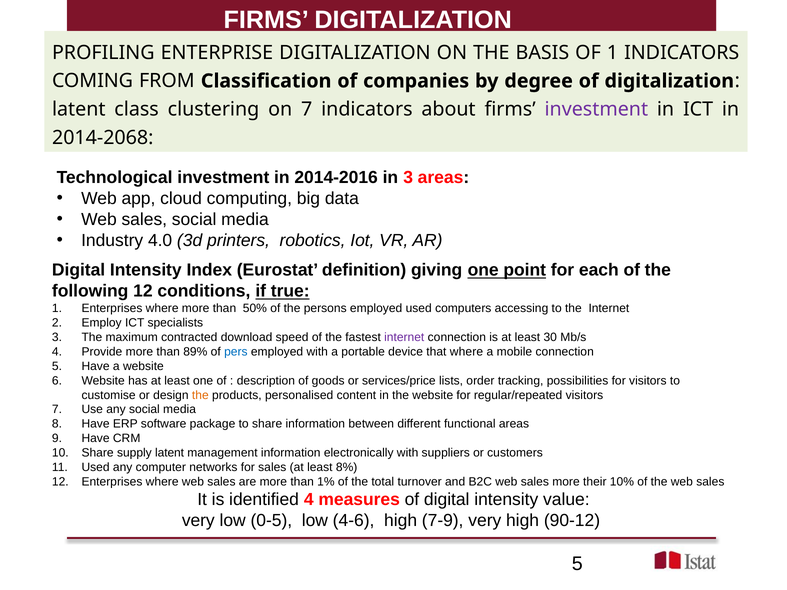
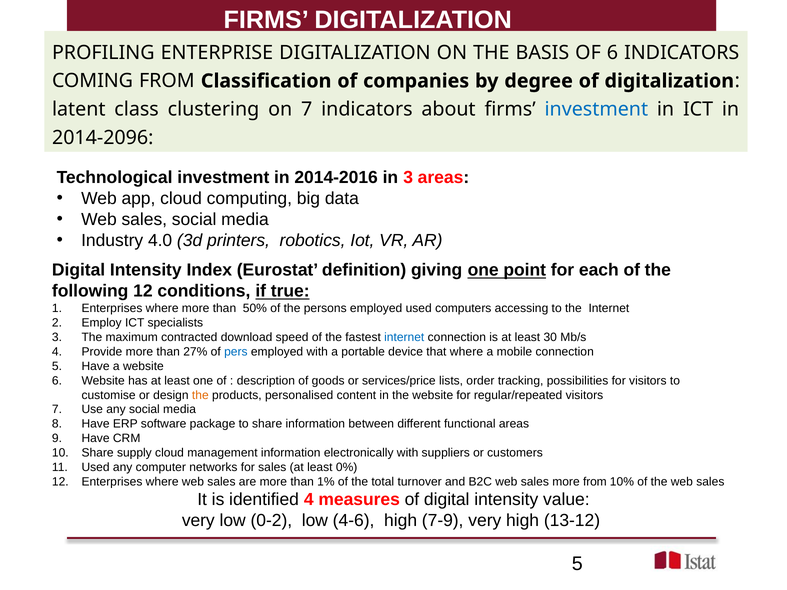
OF 1: 1 -> 6 (612, 53)
investment colour: purple -> blue (596, 109)
2014-2068: 2014-2068 -> 2014-2096 (103, 138)
internet colour: purple -> blue (404, 337)
89%: 89% -> 27% (195, 352)
supply latent: latent -> cloud (170, 453)
8%: 8% -> 0% (347, 467)
more their: their -> from (595, 482)
0-5: 0-5 -> 0-2 (271, 521)
90-12: 90-12 -> 13-12 (572, 521)
